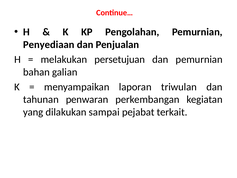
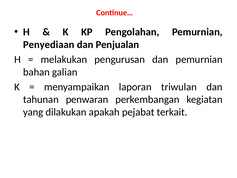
persetujuan: persetujuan -> pengurusan (120, 59)
sampai: sampai -> apakah (104, 112)
